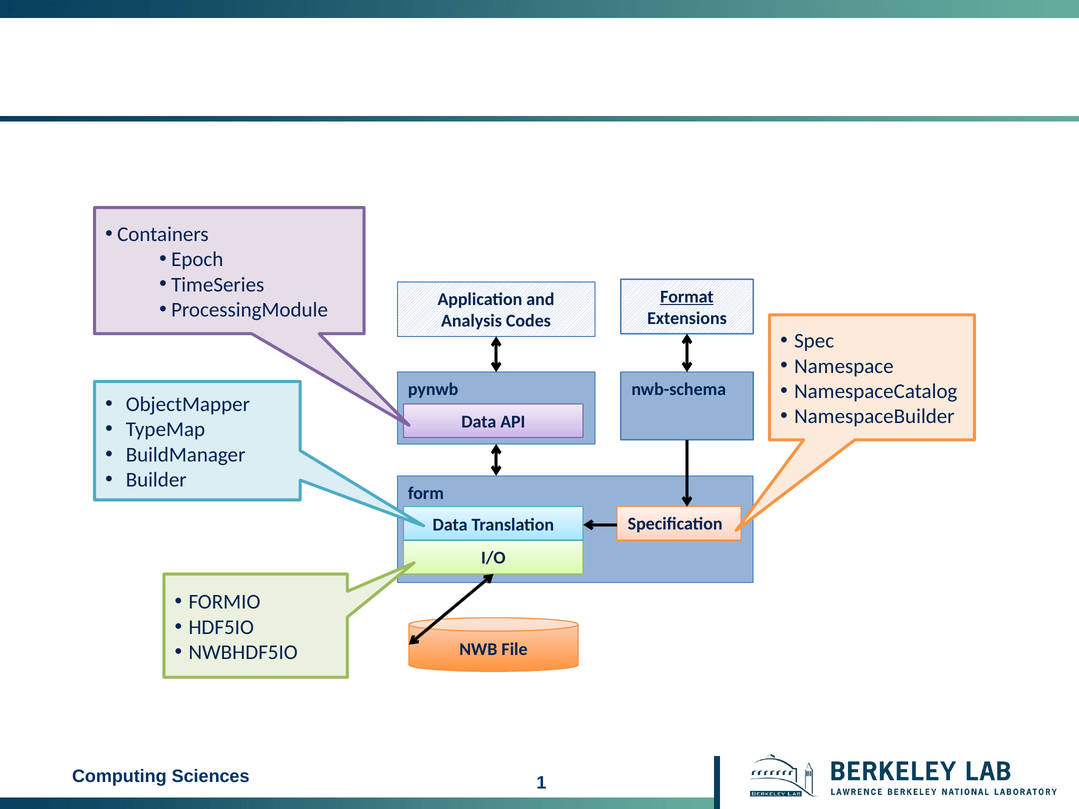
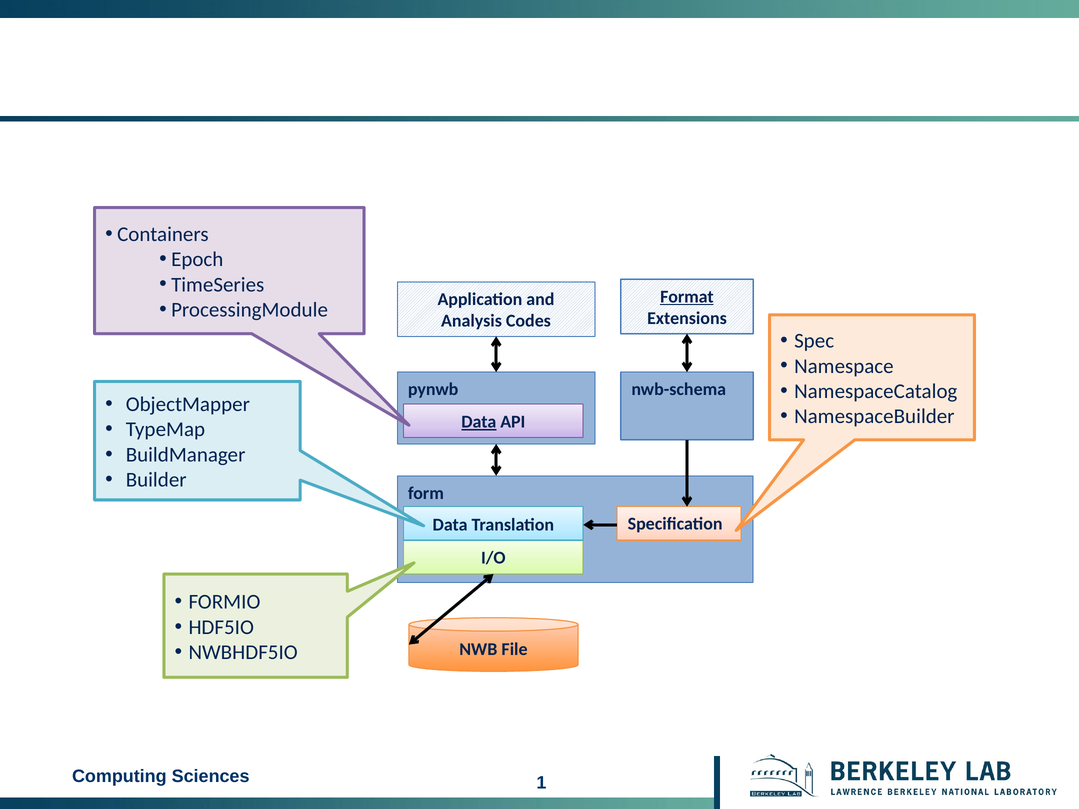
Data underline: none -> present (479, 422)
